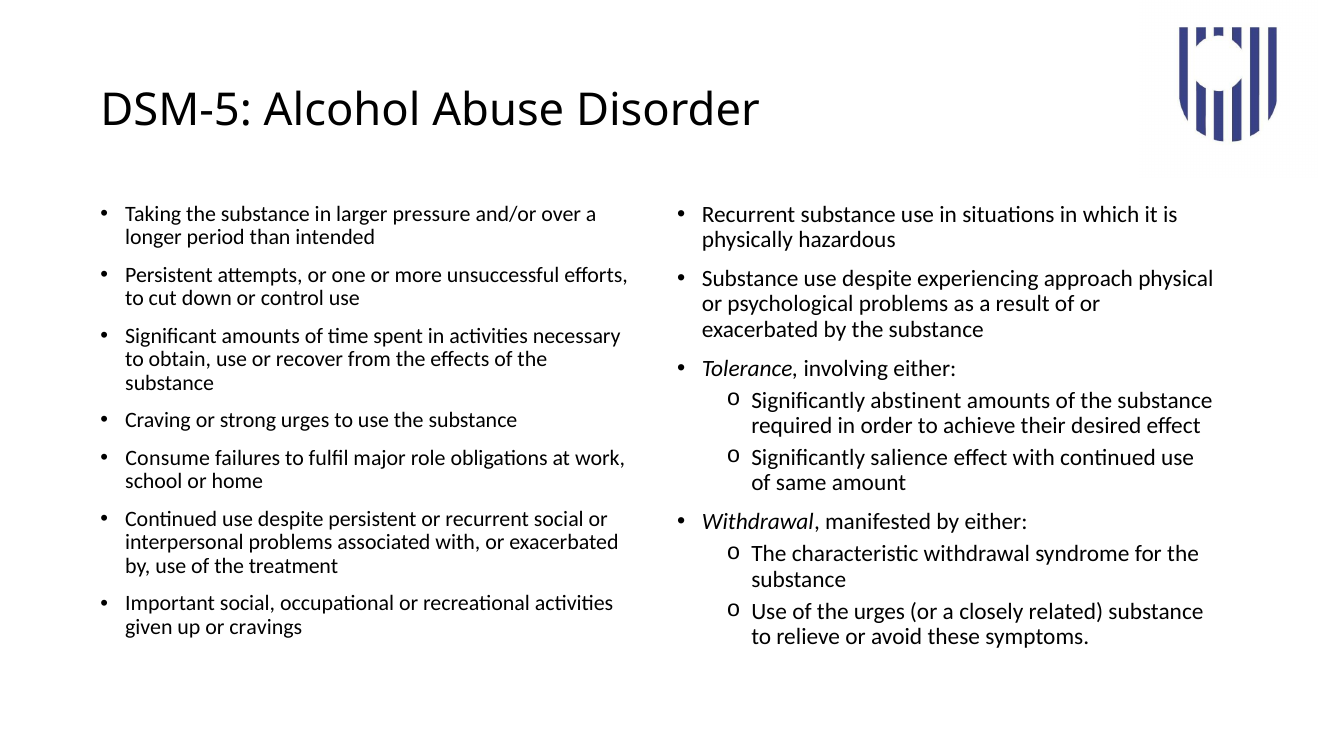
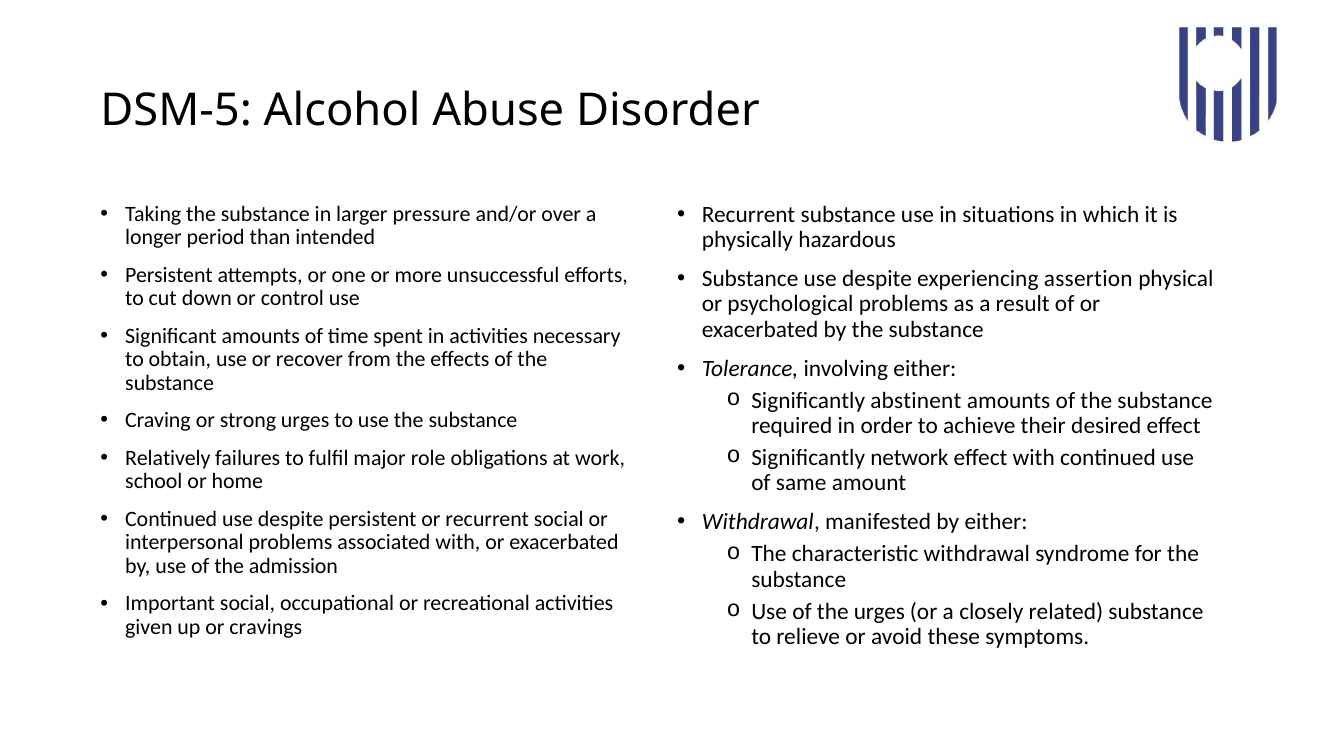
approach: approach -> assertion (1088, 279)
salience: salience -> network (909, 458)
Consume: Consume -> Relatively (168, 458)
treatment: treatment -> admission (293, 567)
